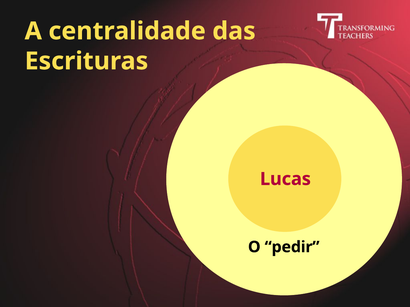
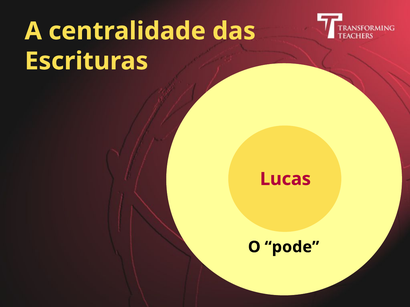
pedir: pedir -> pode (292, 247)
